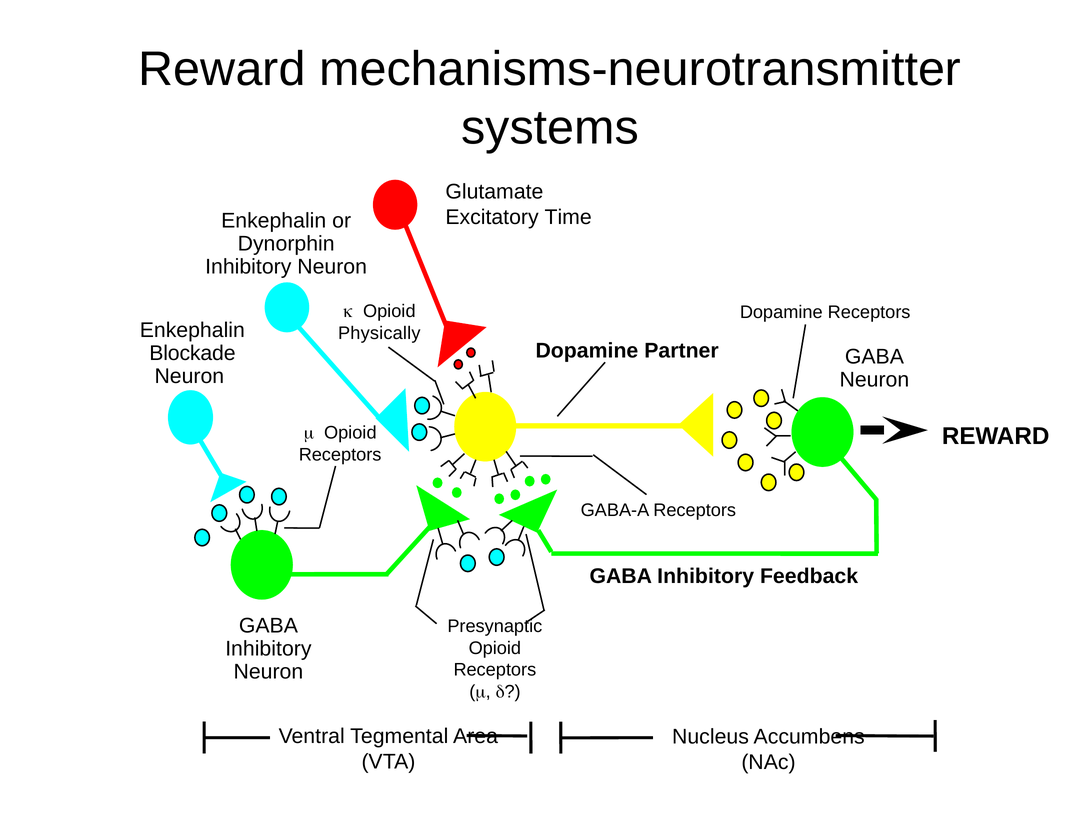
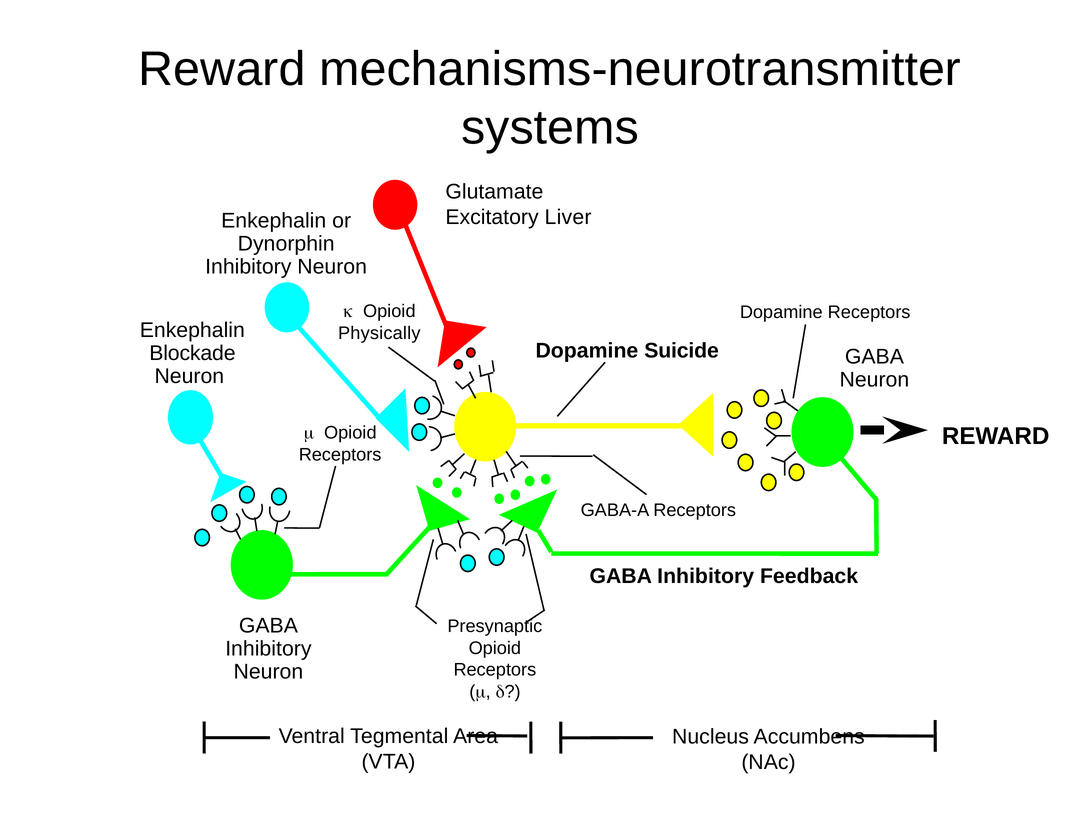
Time: Time -> Liver (568, 217)
Partner: Partner -> Suicide (682, 351)
